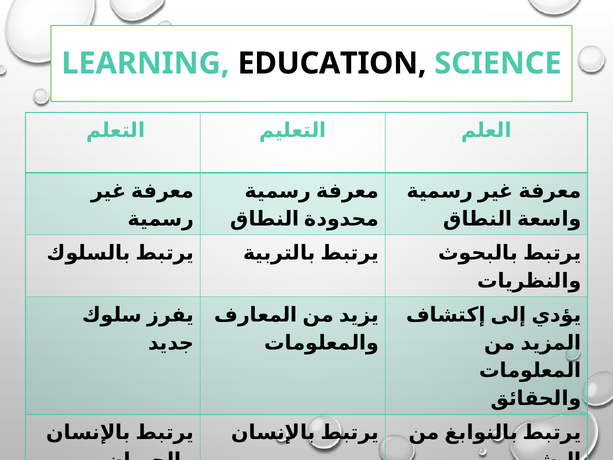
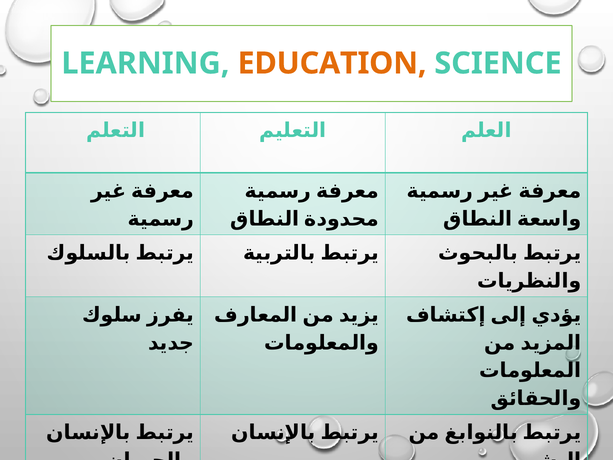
EDUCATION colour: black -> orange (332, 63)
